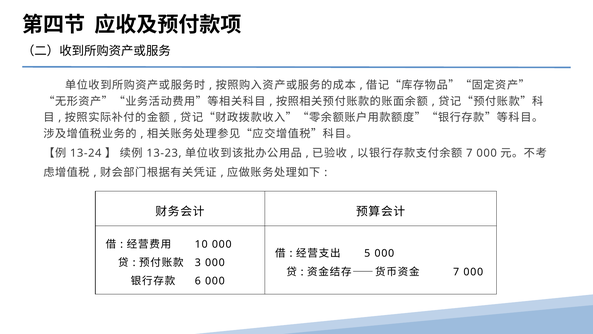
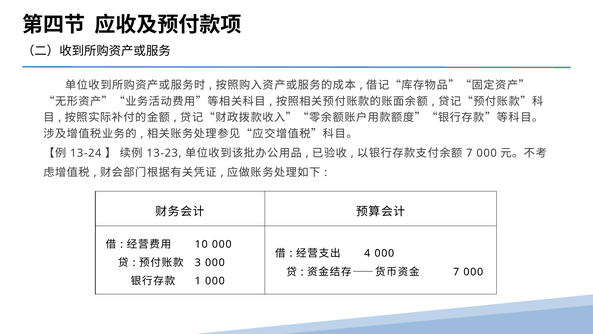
5: 5 -> 4 (367, 253)
6: 6 -> 1 (198, 281)
